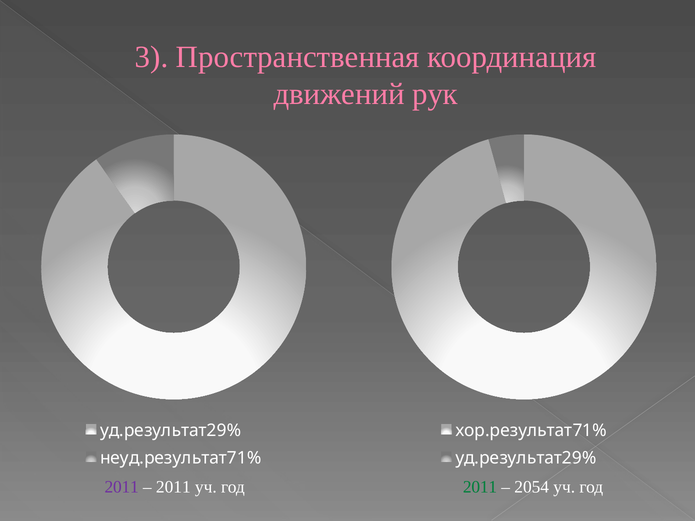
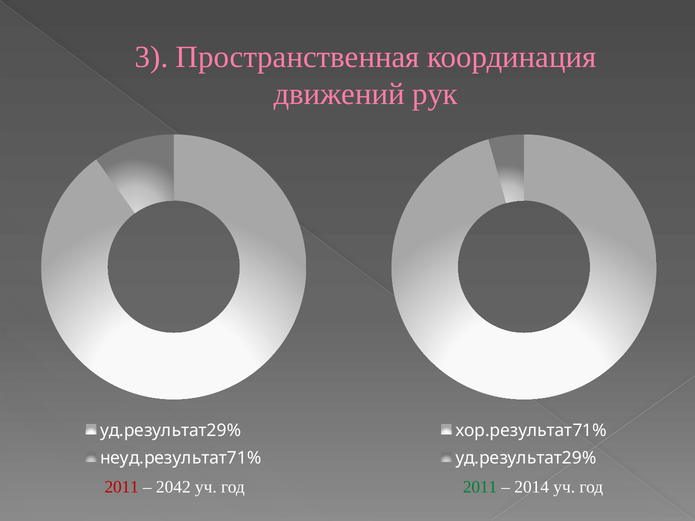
2011 colour: purple -> red (122, 487)
2011: 2011 -> 2042 (173, 487)
2054: 2054 -> 2014 (532, 487)
